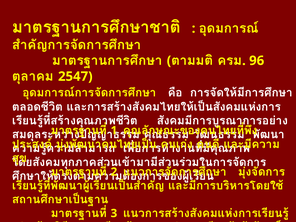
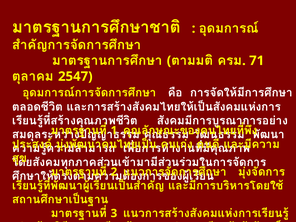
96: 96 -> 71 (257, 61)
